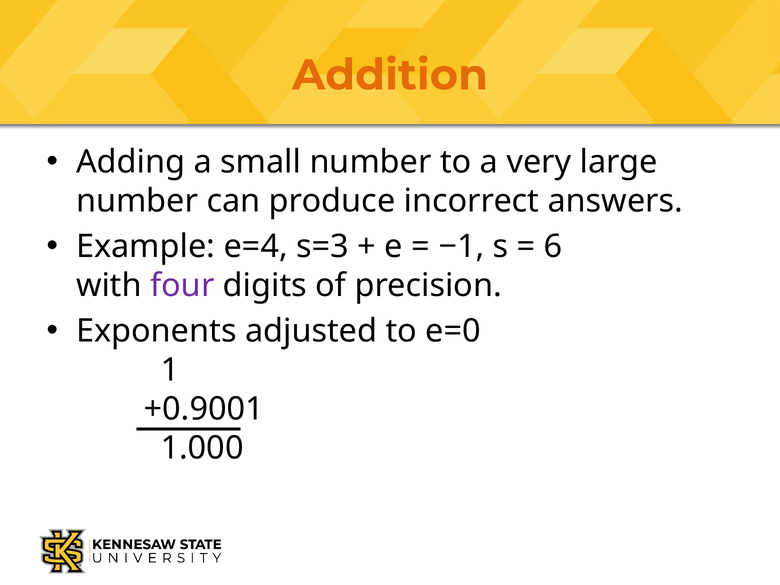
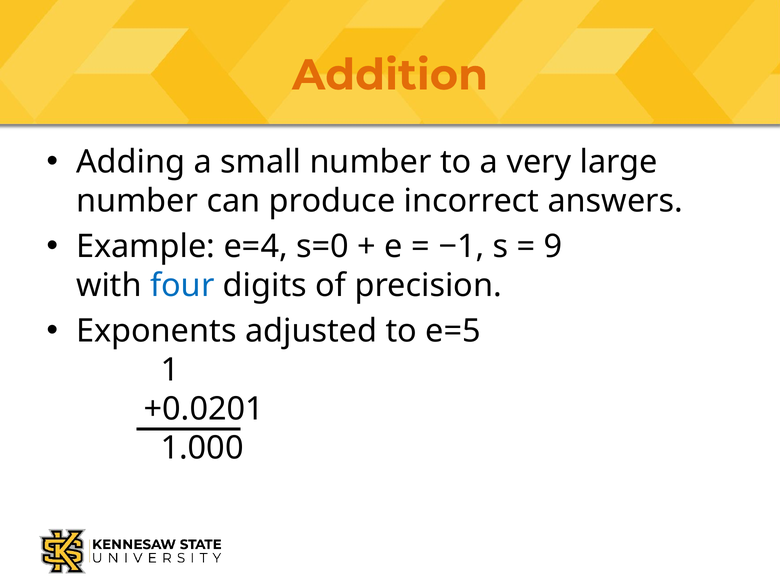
s=3: s=3 -> s=0 (323, 247)
6: 6 -> 9 (553, 247)
four colour: purple -> blue (182, 286)
e=0: e=0 -> e=5 (453, 331)
+0.9001: +0.9001 -> +0.0201 (204, 409)
